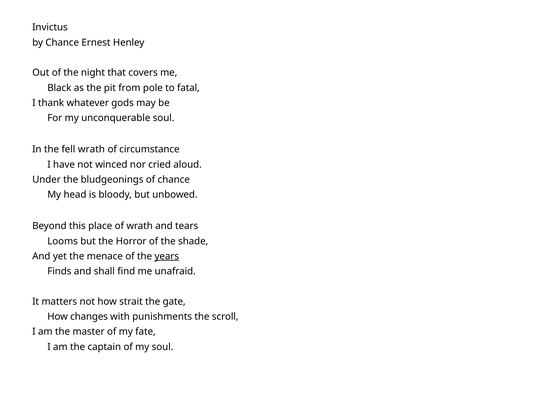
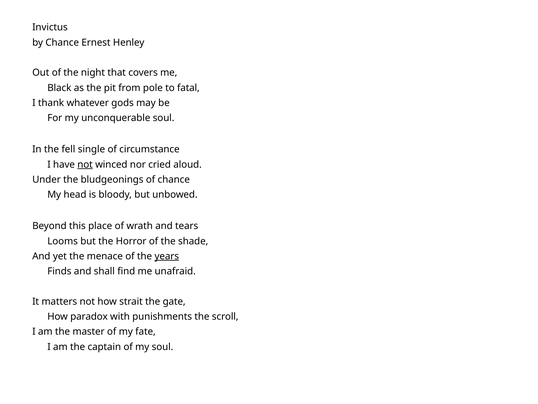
fell wrath: wrath -> single (91, 149)
not underline: none -> present (85, 164)
changes: changes -> paradox (89, 316)
